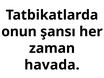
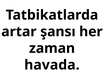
onun: onun -> artar (19, 32)
